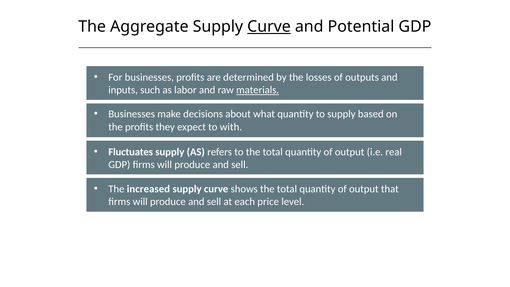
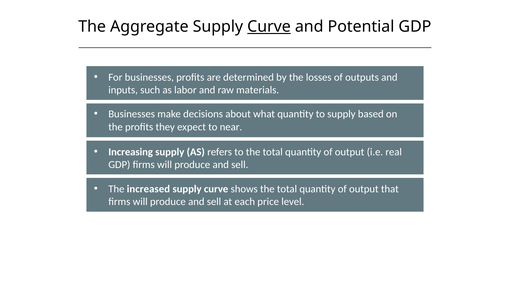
materials underline: present -> none (258, 90)
with: with -> near (231, 127)
Fluctuates: Fluctuates -> Increasing (131, 152)
